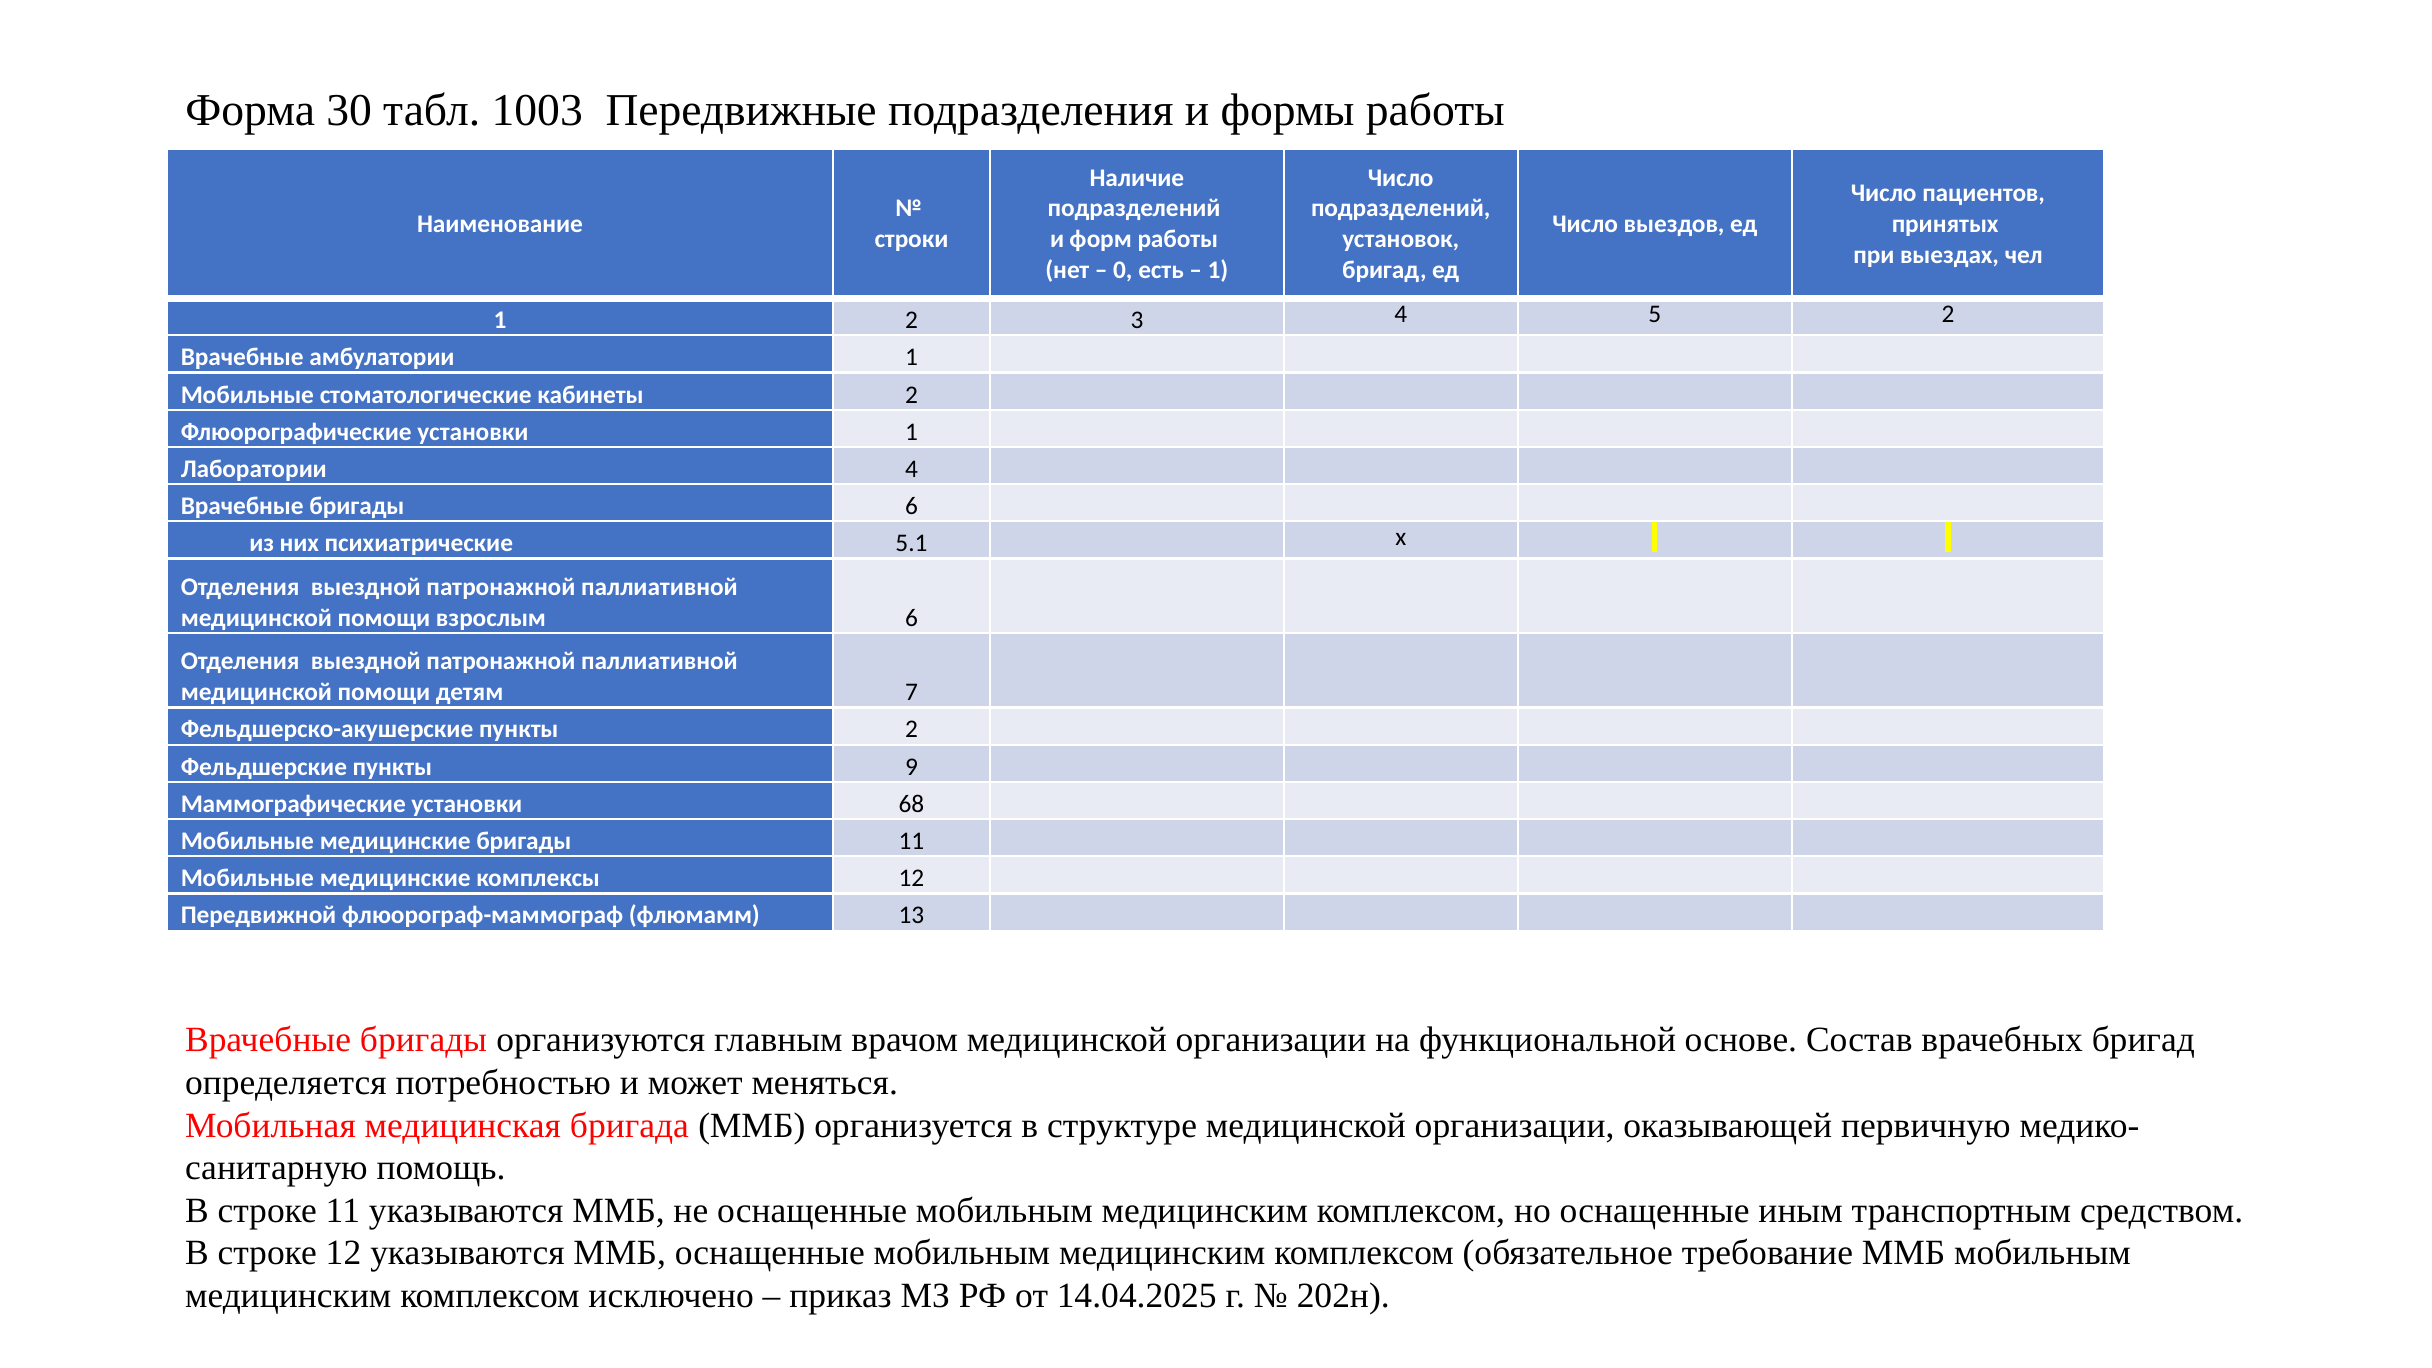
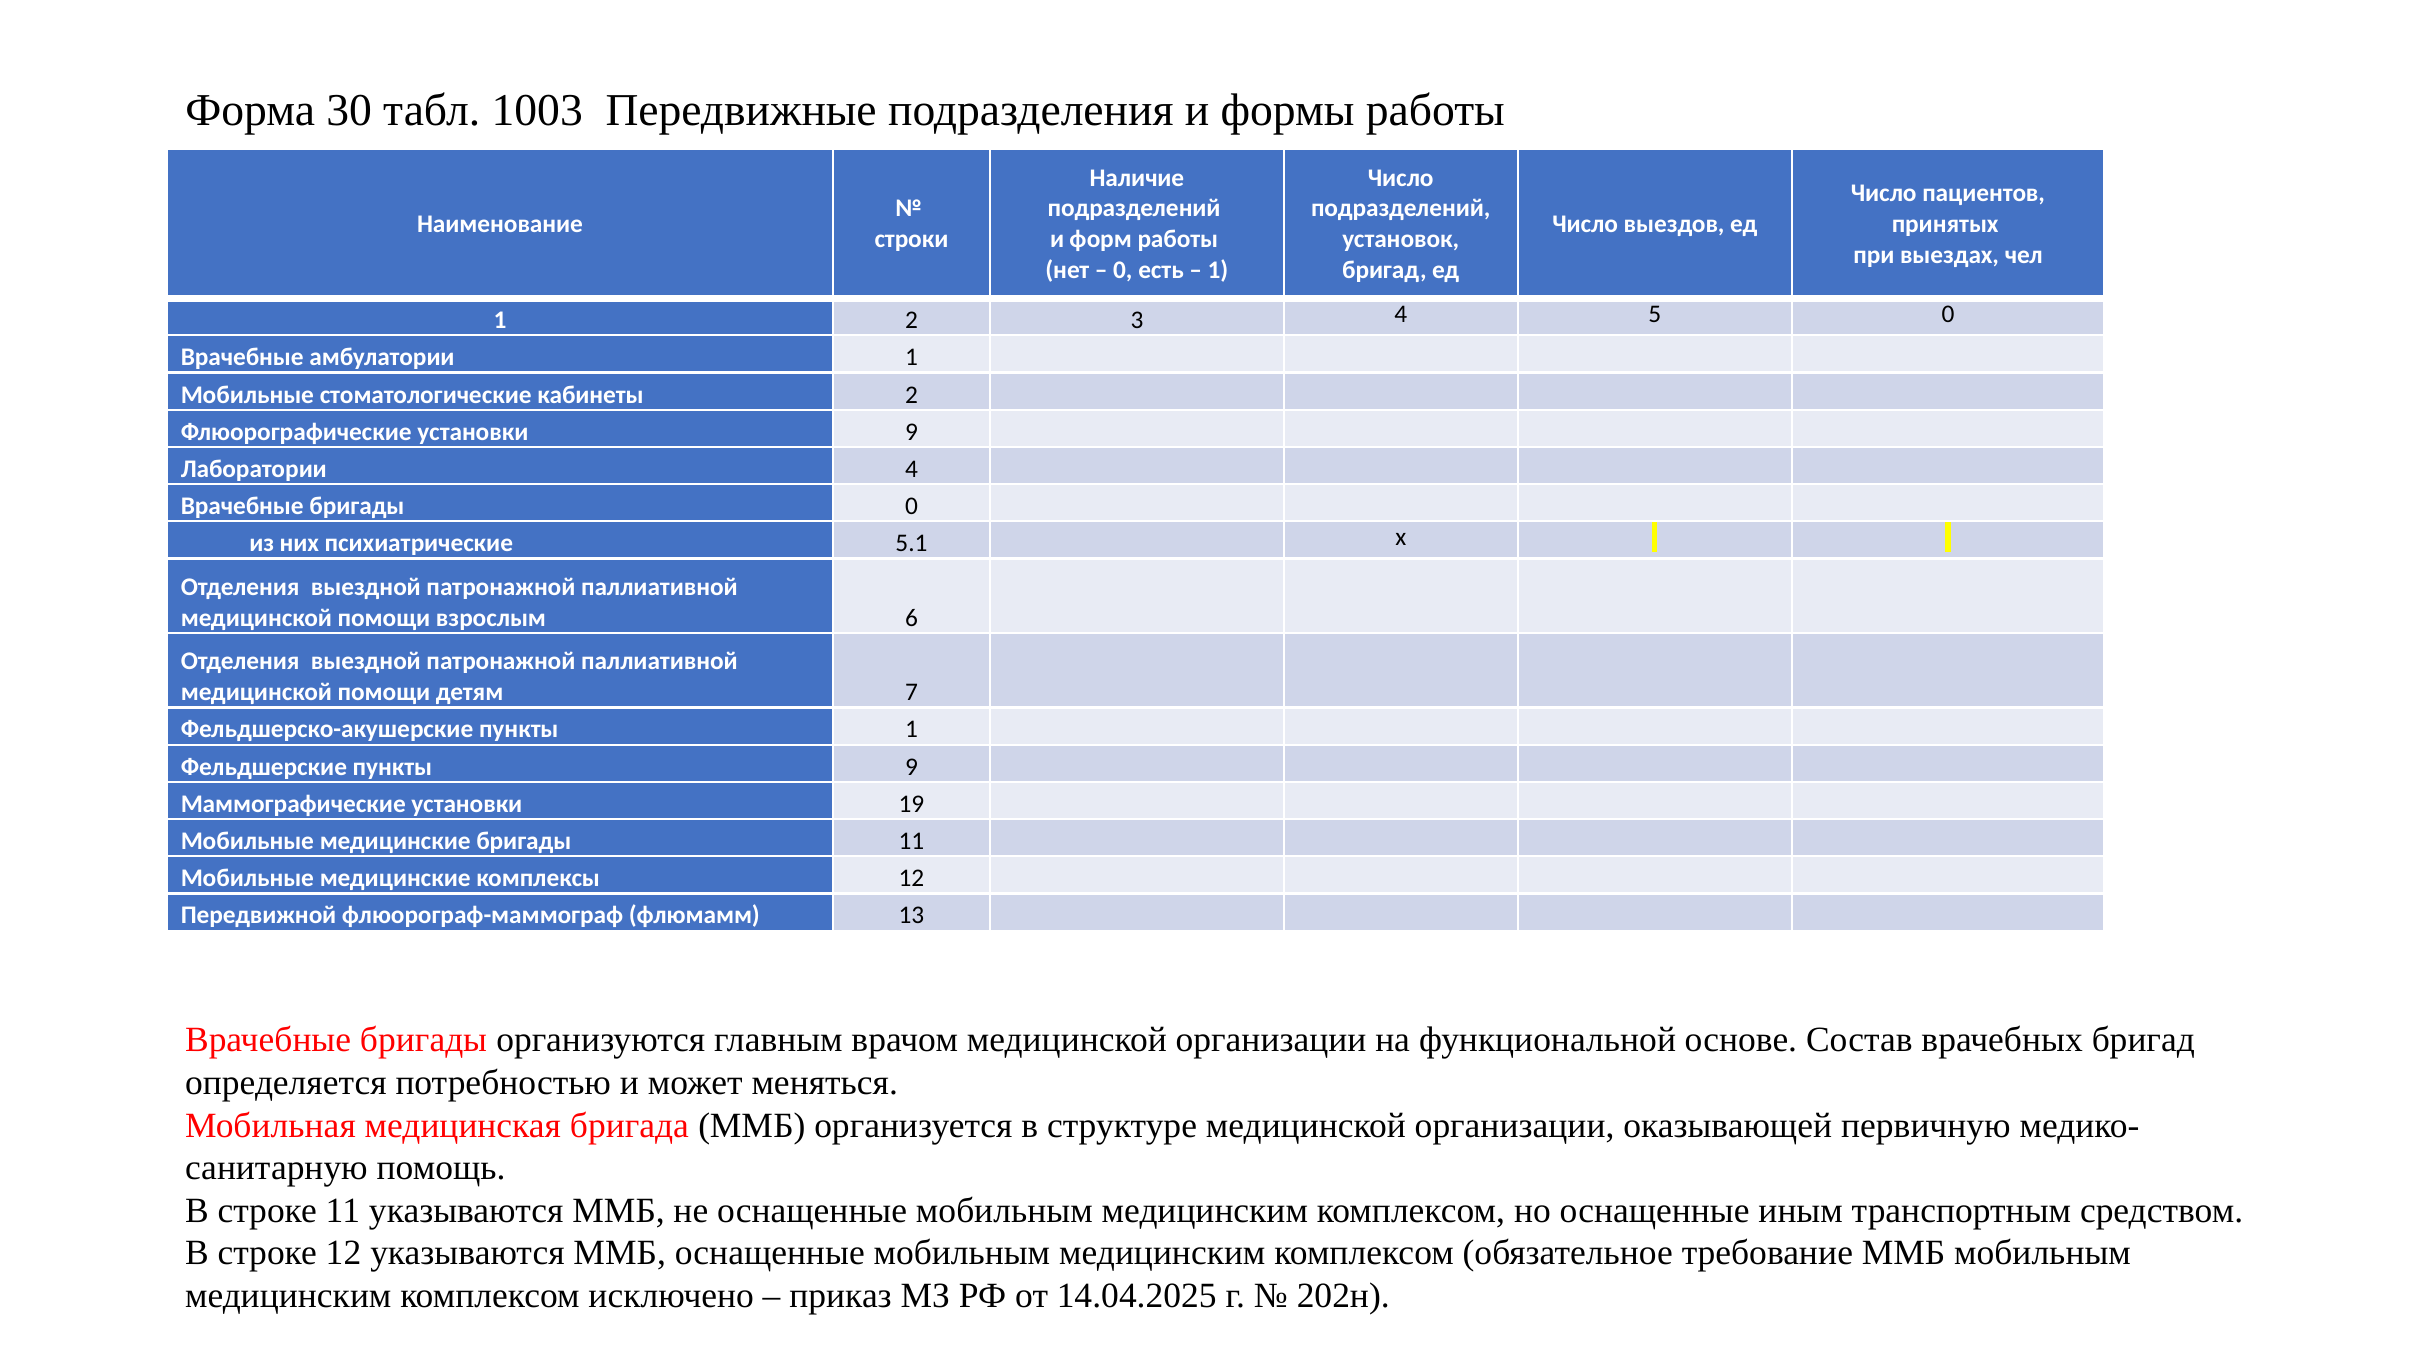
5 2: 2 -> 0 (1948, 314)
установки 1: 1 -> 9 (911, 432)
бригады 6: 6 -> 0 (911, 506)
пункты 2: 2 -> 1 (911, 730)
68: 68 -> 19 (911, 804)
